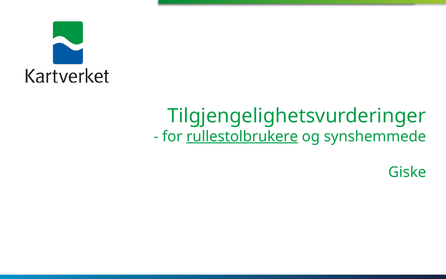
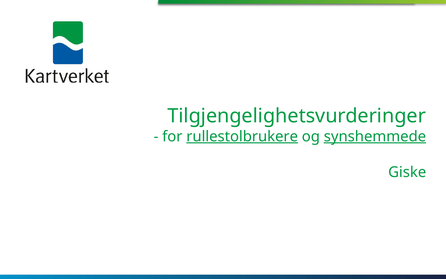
synshemmede underline: none -> present (375, 136)
